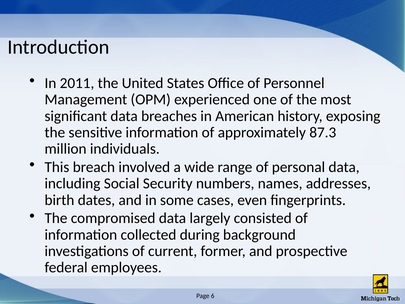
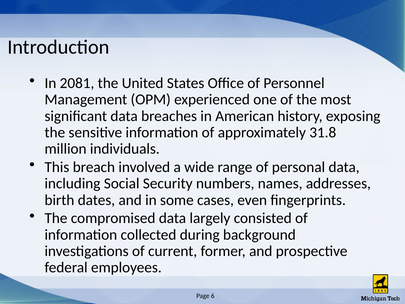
2011: 2011 -> 2081 (77, 83)
87.3: 87.3 -> 31.8 (323, 132)
